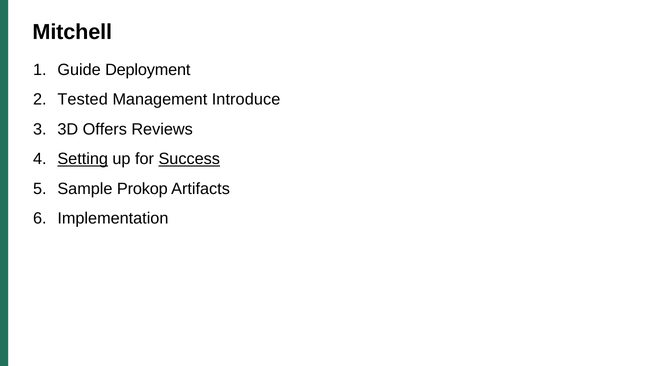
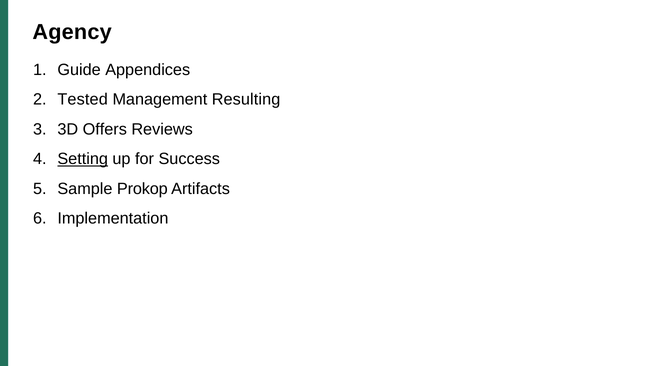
Mitchell: Mitchell -> Agency (72, 32)
Deployment: Deployment -> Appendices (148, 70)
Introduce: Introduce -> Resulting (246, 99)
Success underline: present -> none (189, 159)
